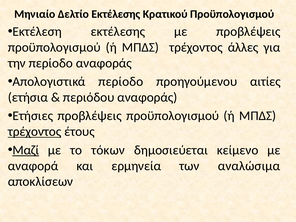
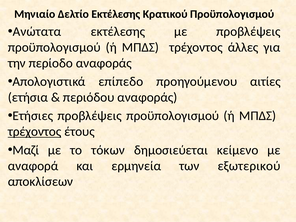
Εκτέλεση: Εκτέλεση -> Ανώτατα (37, 32)
Απολογιστικά περίοδο: περίοδο -> επίπεδο (121, 82)
Μαζί underline: present -> none (26, 150)
αναλώσιμα: αναλώσιμα -> εξωτερικού (249, 166)
